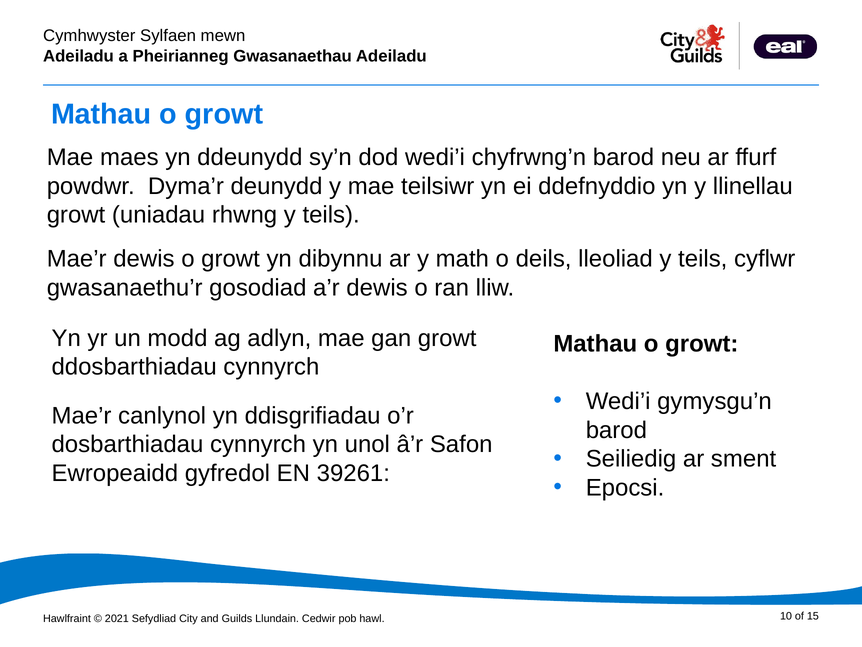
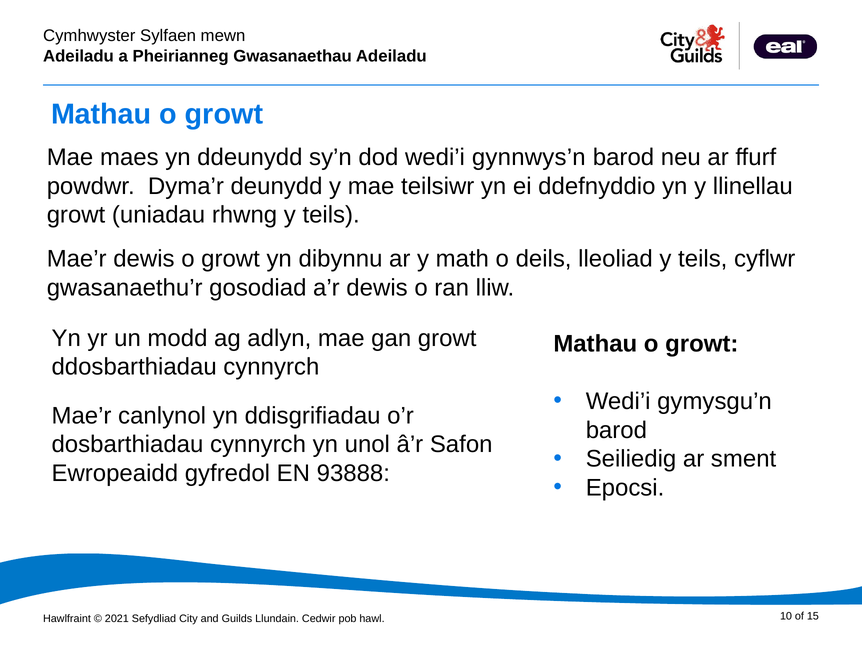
chyfrwng’n: chyfrwng’n -> gynnwys’n (529, 157)
39261: 39261 -> 93888 (353, 473)
